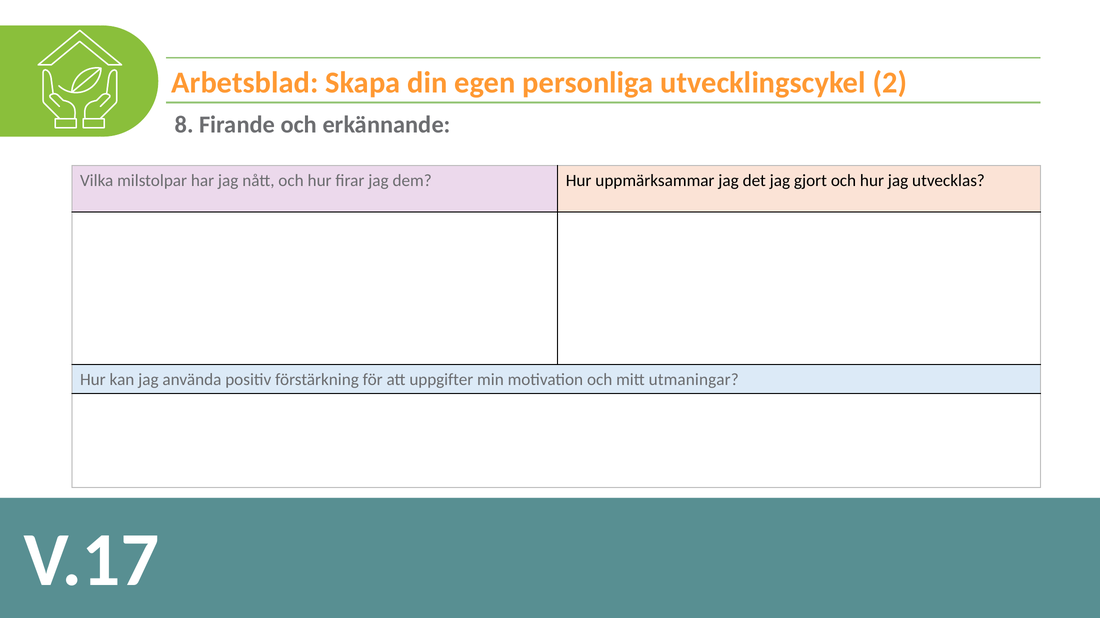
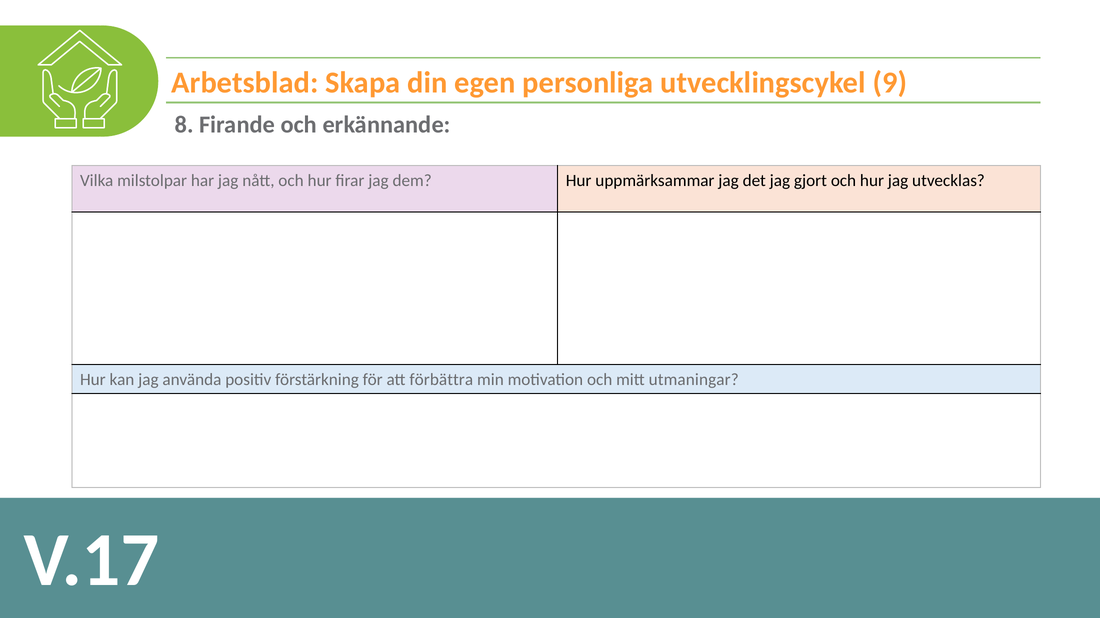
2: 2 -> 9 (890, 83)
uppgifter: uppgifter -> förbättra (441, 380)
